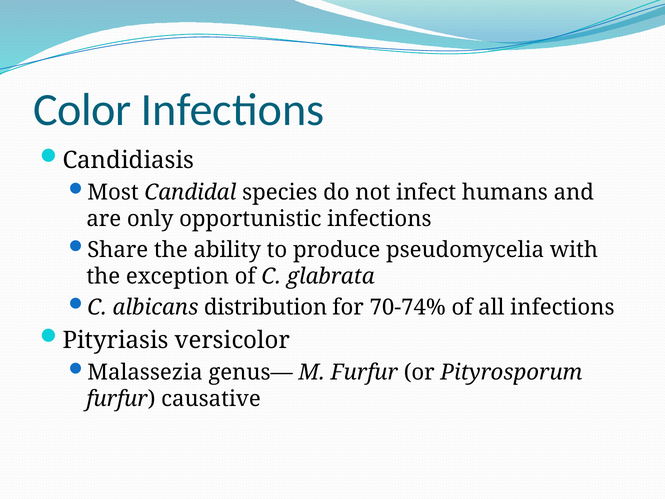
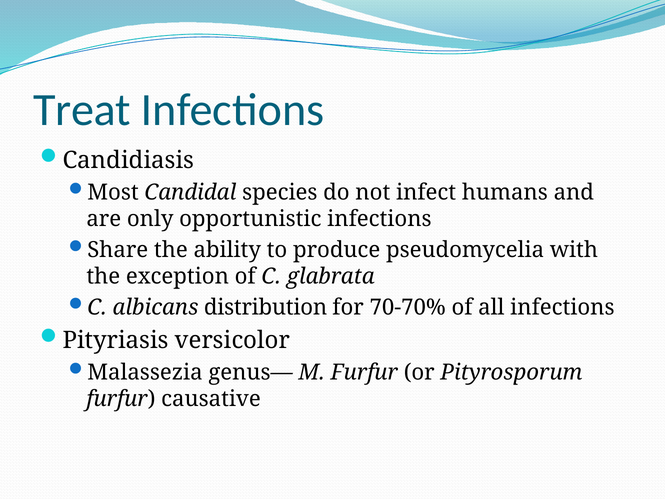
Color: Color -> Treat (82, 110)
70-74%: 70-74% -> 70-70% (408, 307)
